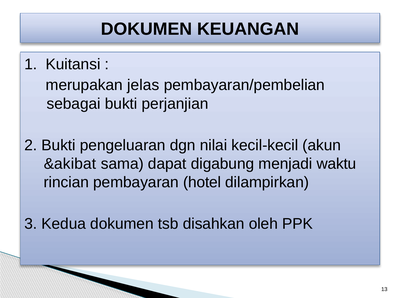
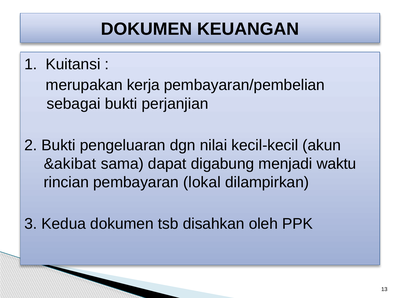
jelas: jelas -> kerja (143, 85)
hotel: hotel -> lokal (202, 182)
